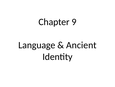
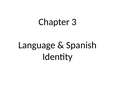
9: 9 -> 3 (74, 22)
Ancient: Ancient -> Spanish (81, 45)
